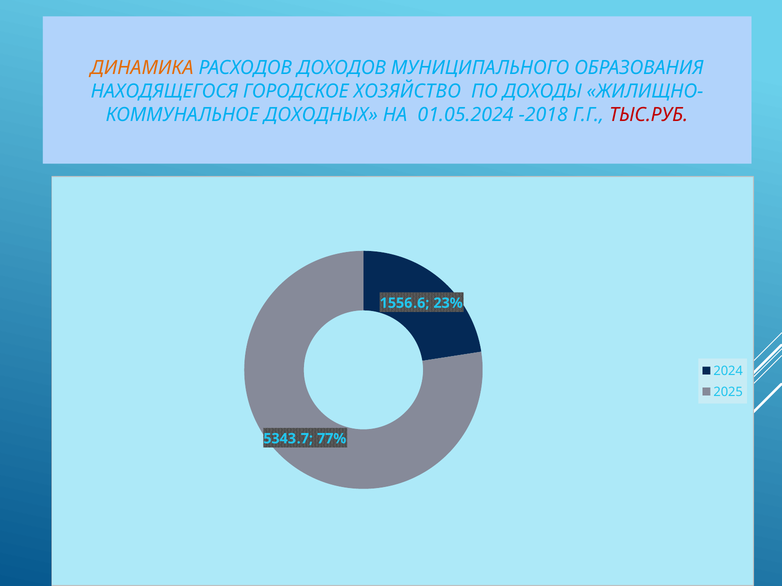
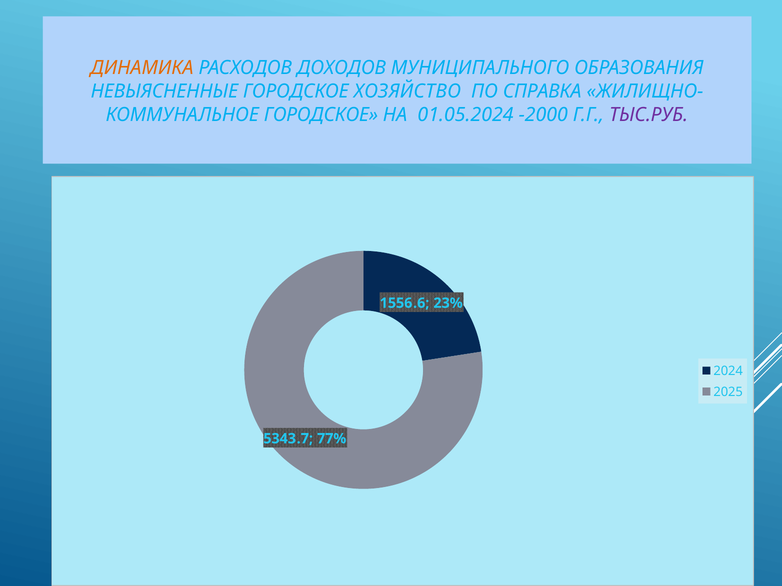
НАХОДЯЩЕГОСЯ: НАХОДЯЩЕГОСЯ -> НЕВЫЯСНЕННЫЕ (164, 91)
ДОХОДЫ: ДОХОДЫ -> СПРАВКА (542, 91)
ДОХОДНЫХ: ДОХОДНЫХ -> ГОРОДСКОЕ (321, 115)
-2018: -2018 -> -2000 (543, 115)
ТЫС.РУБ colour: red -> purple (649, 115)
